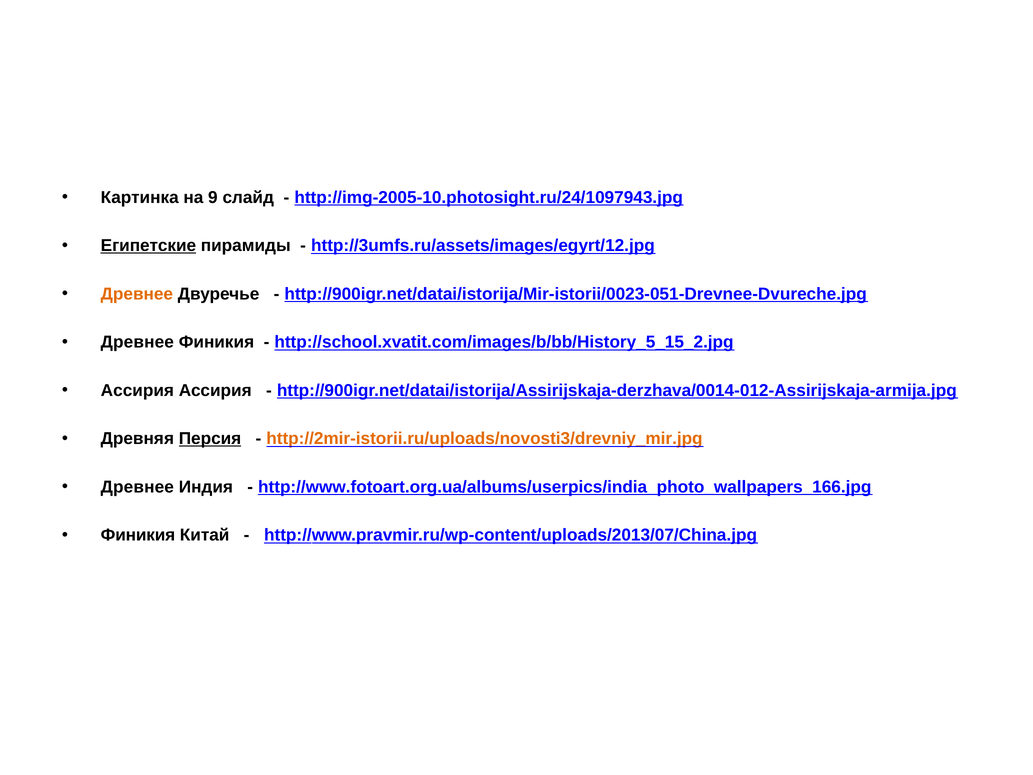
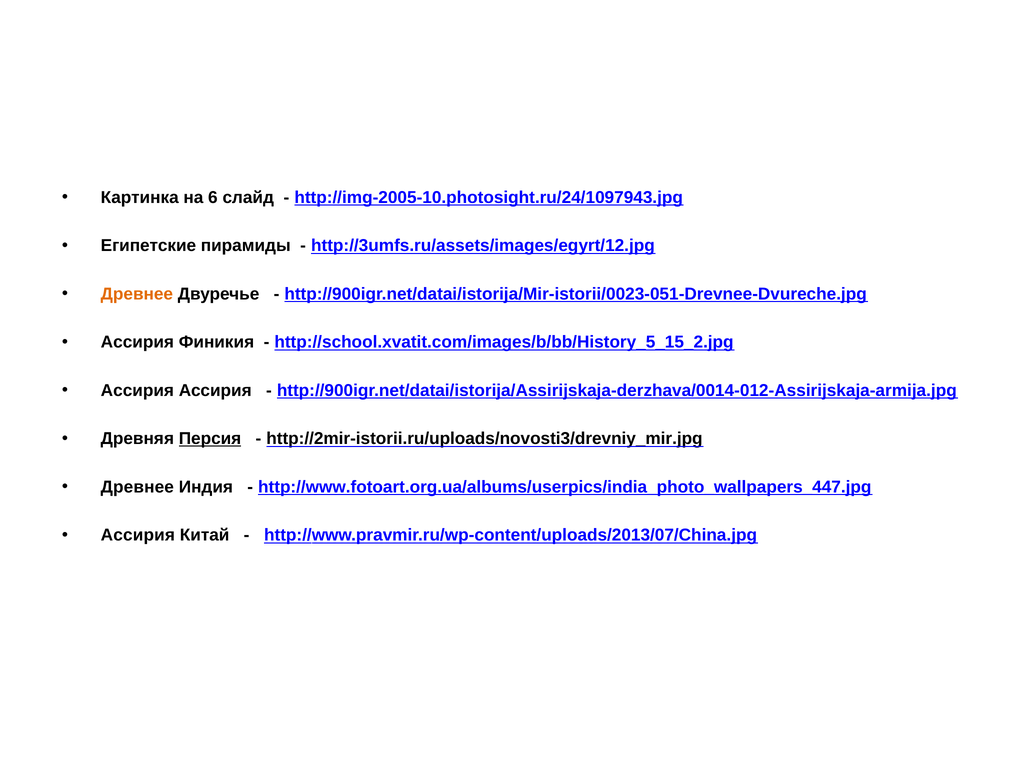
9: 9 -> 6 (213, 197)
Египетские underline: present -> none (148, 246)
Древнее: Древнее -> Ассирия (137, 342)
http://2mir-istorii.ru/uploads/novosti3/drevniy_mir.jpg colour: orange -> black (484, 439)
http://www.fotoart.org.ua/albums/userpics/india_photo_wallpapers_166.jpg: http://www.fotoart.org.ua/albums/userpics/india_photo_wallpapers_166.jpg -> http://www.fotoart.org.ua/albums/userpics/india_photo_wallpapers_447.jpg (565, 487)
Финикия: Финикия -> Ассирия (138, 535)
